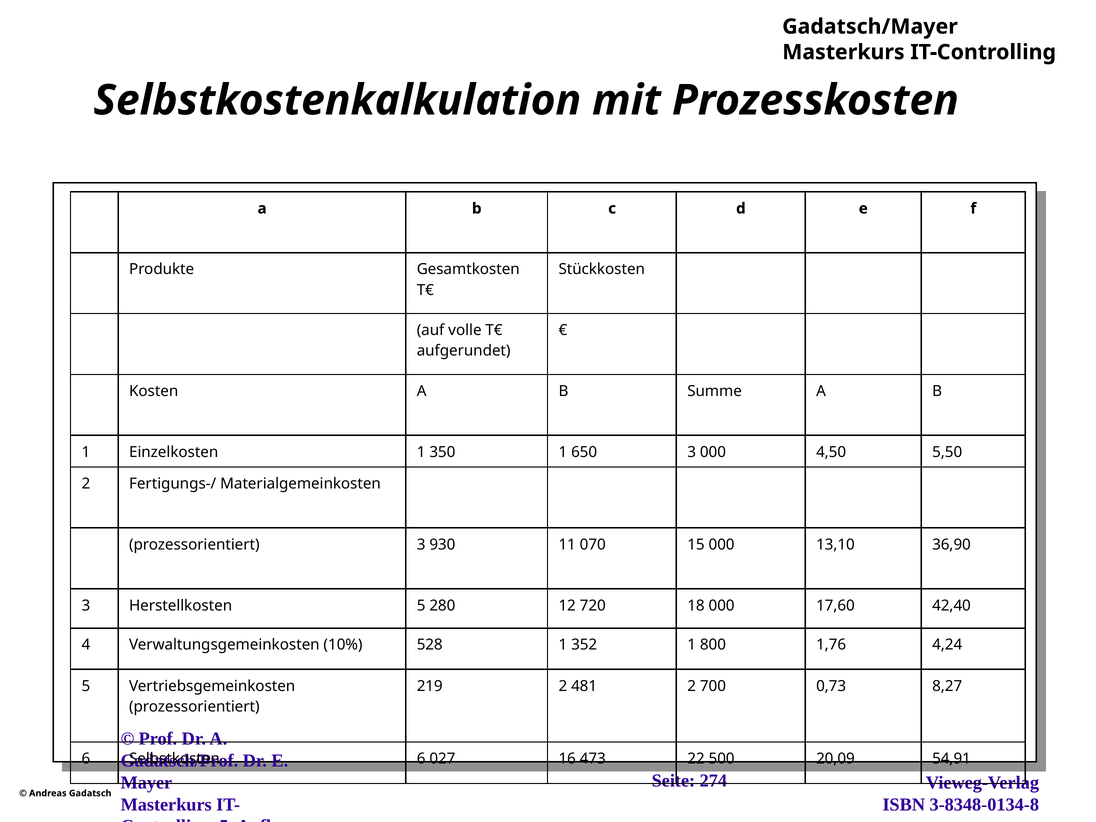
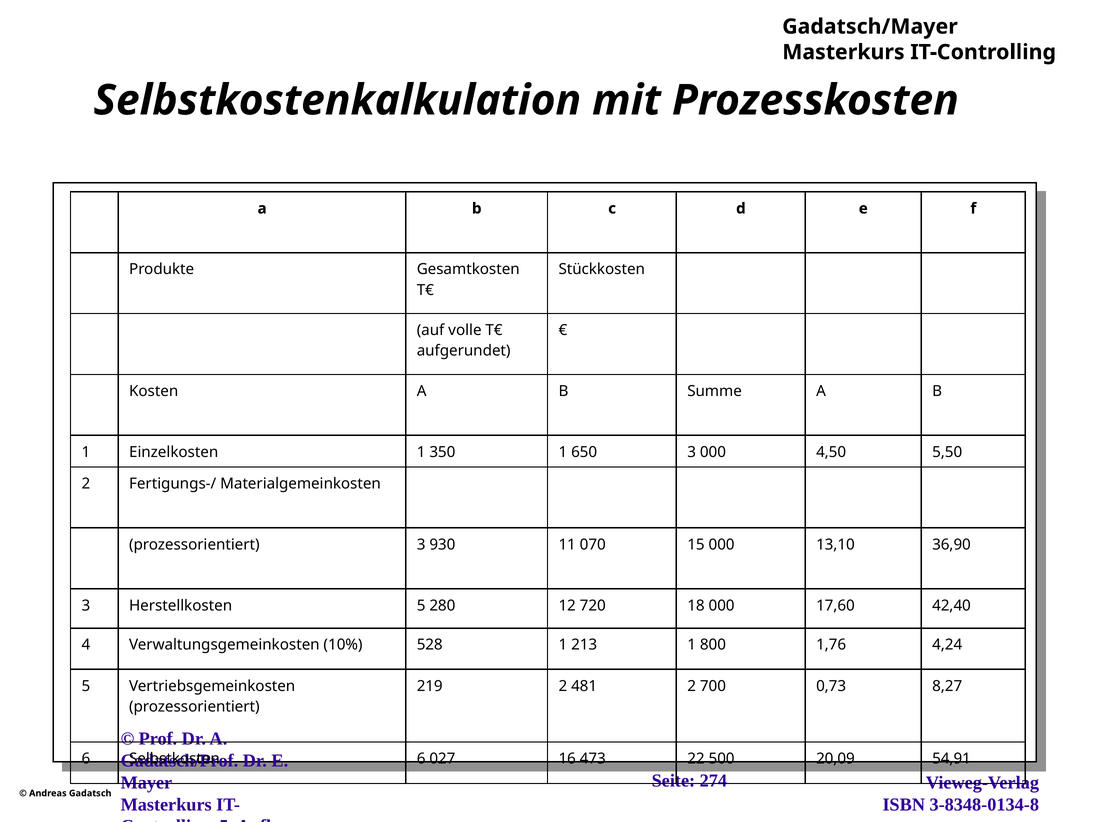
352: 352 -> 213 (584, 645)
